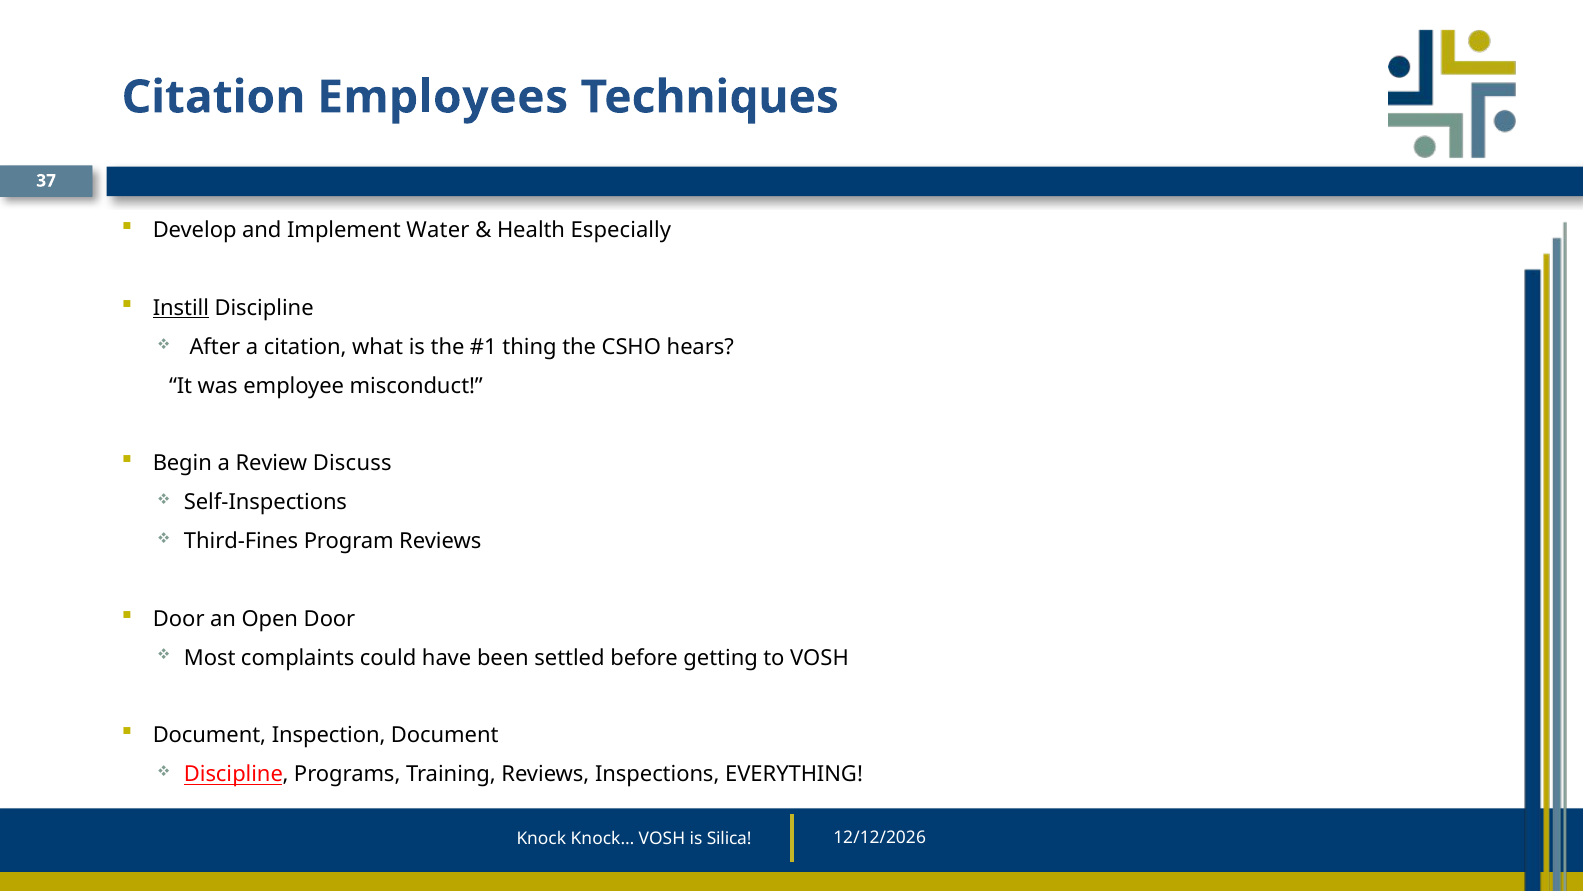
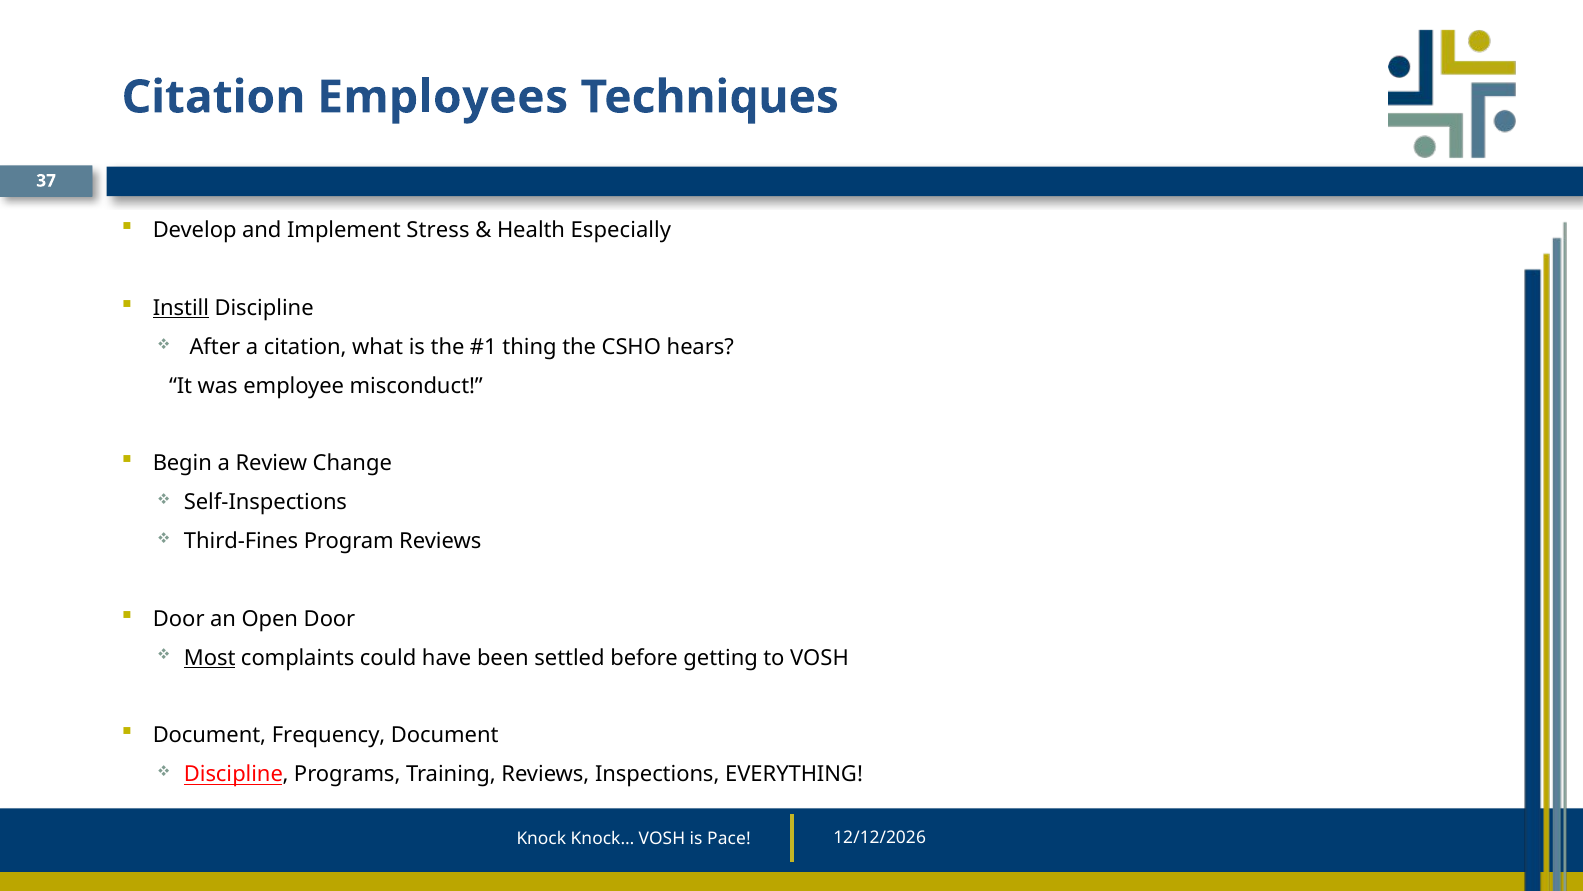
Water: Water -> Stress (438, 230)
Discuss: Discuss -> Change (352, 463)
Most underline: none -> present (210, 657)
Inspection: Inspection -> Frequency (329, 735)
Silica: Silica -> Pace (729, 838)
